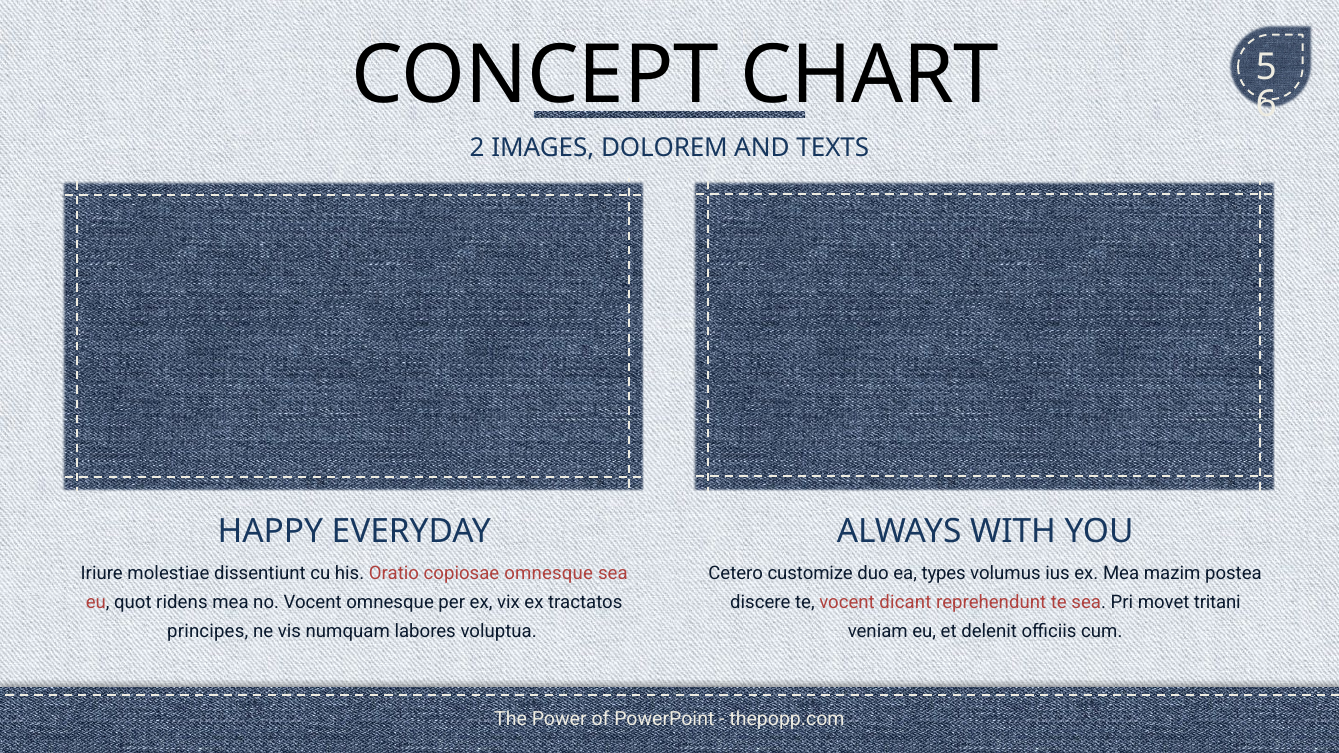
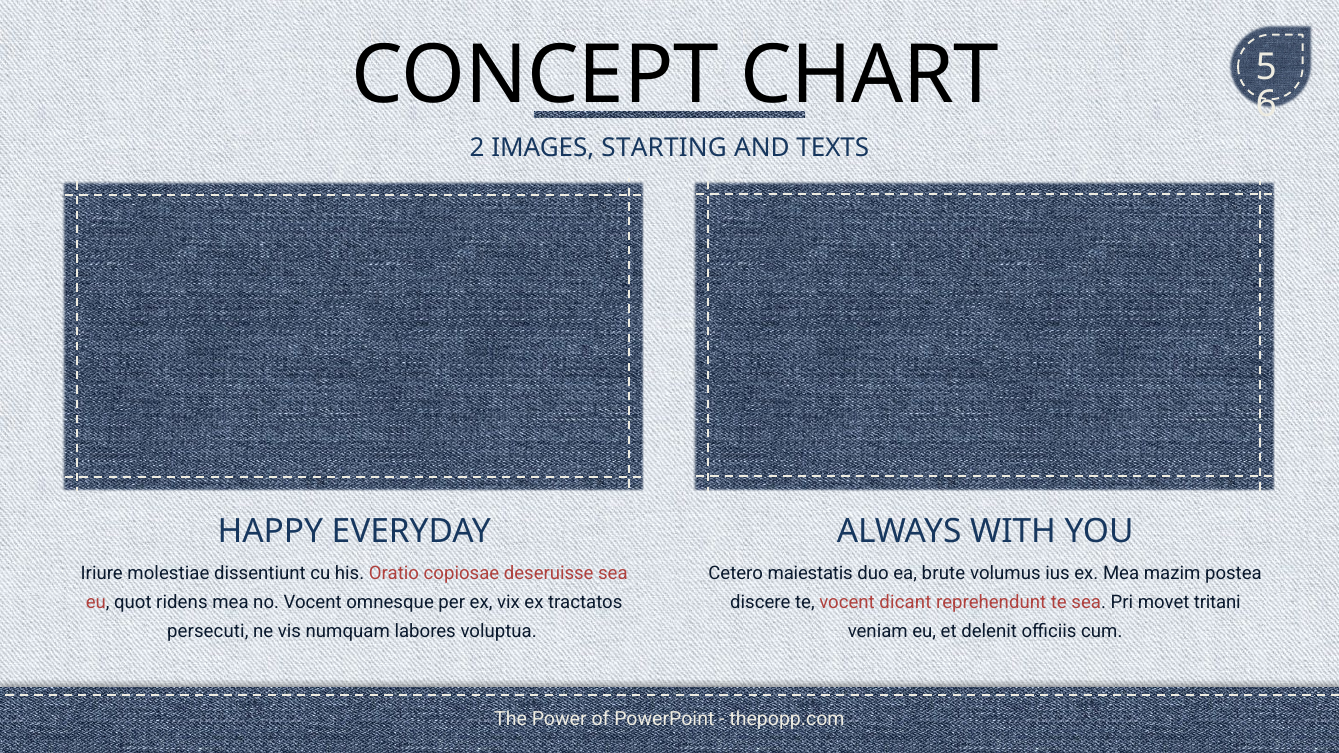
DOLOREM: DOLOREM -> STARTING (664, 148)
customize: customize -> maiestatis (810, 573)
types: types -> brute (943, 573)
copiosae omnesque: omnesque -> deseruisse (549, 573)
principes: principes -> persecuti (208, 632)
